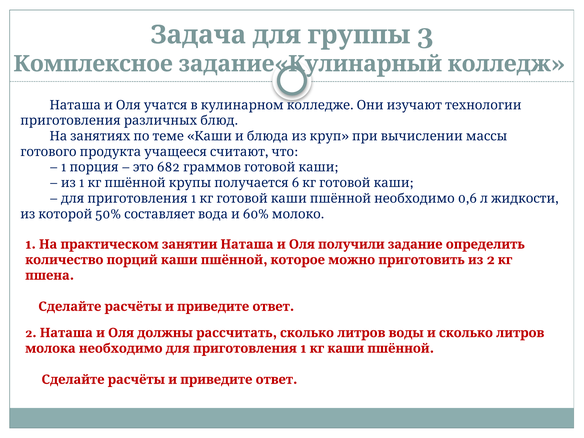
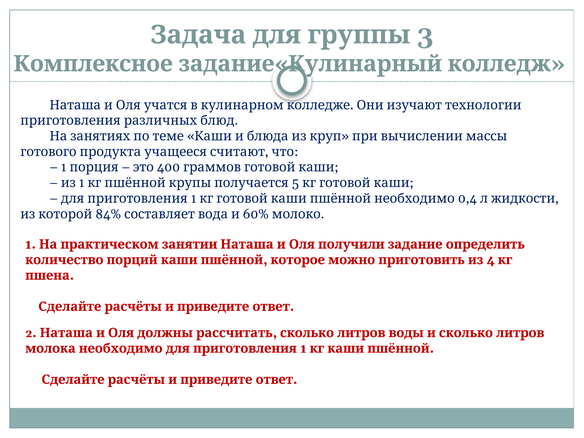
682: 682 -> 400 (169, 167)
6: 6 -> 5 (295, 183)
0,6: 0,6 -> 0,4 (467, 199)
50%: 50% -> 84% (108, 214)
2: 2 -> 4 (491, 260)
